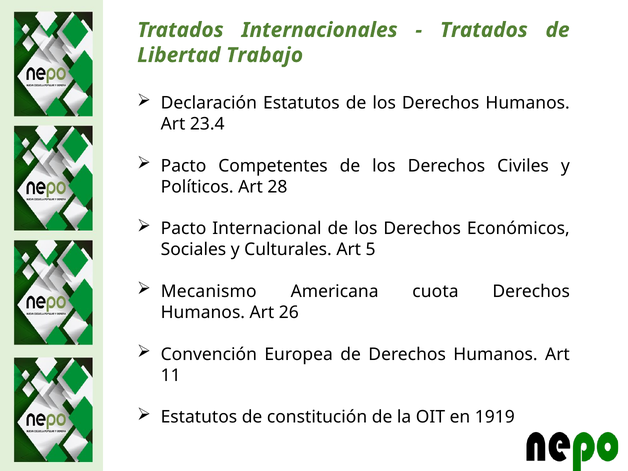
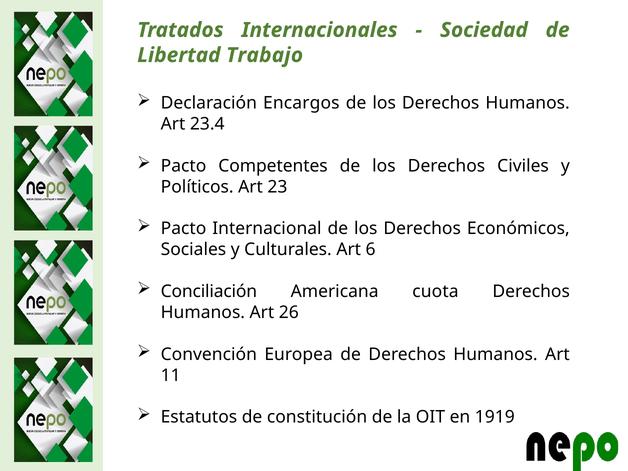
Tratados: Tratados -> Sociedad (484, 30)
Declaración Estatutos: Estatutos -> Encargos (301, 103)
28: 28 -> 23 (277, 187)
5: 5 -> 6 (371, 250)
Mecanismo: Mecanismo -> Conciliación (209, 292)
